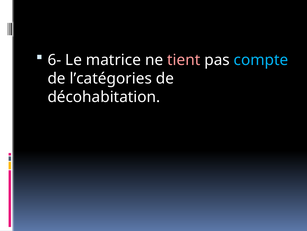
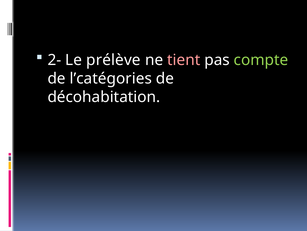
6-: 6- -> 2- (54, 60)
matrice: matrice -> prélève (113, 60)
compte colour: light blue -> light green (261, 60)
